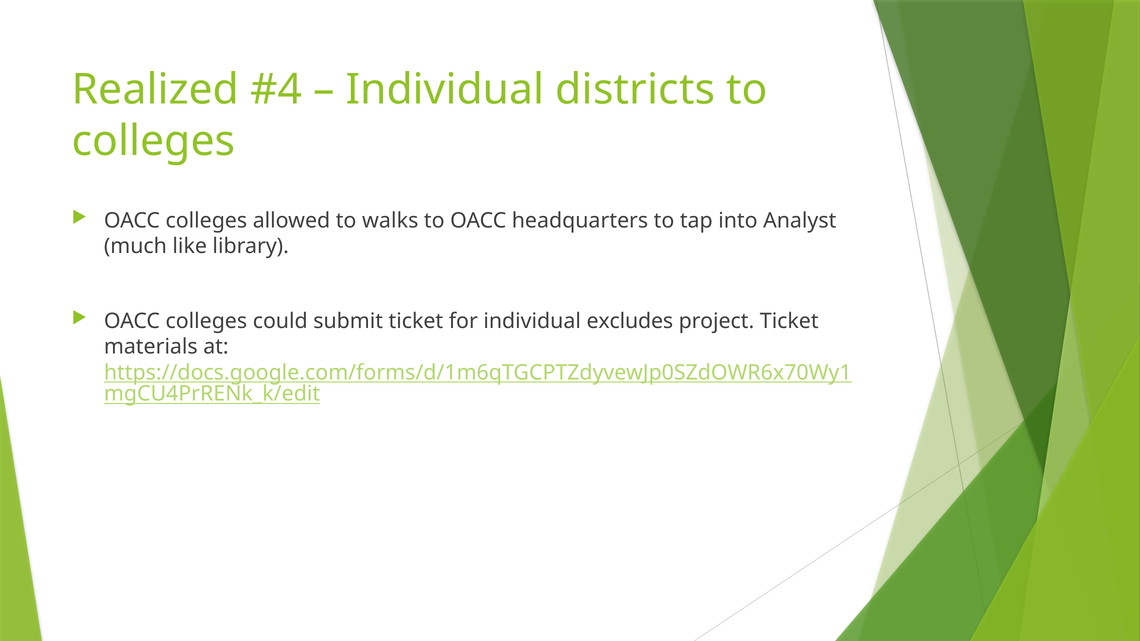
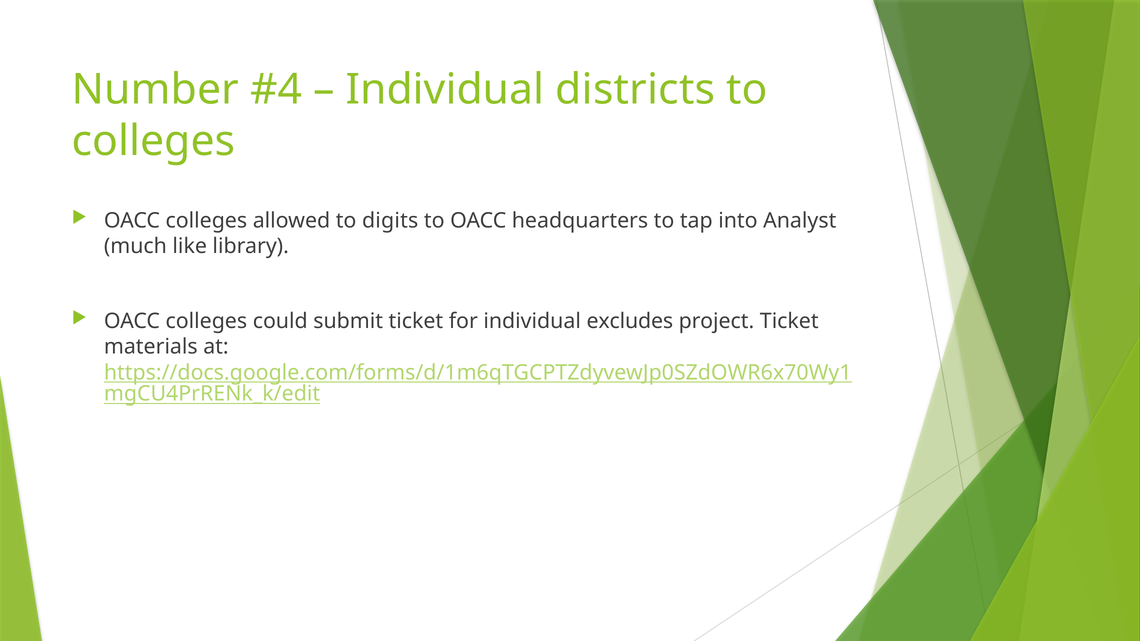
Realized: Realized -> Number (155, 90)
walks: walks -> digits (390, 221)
